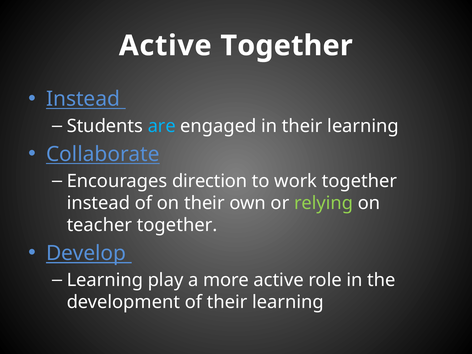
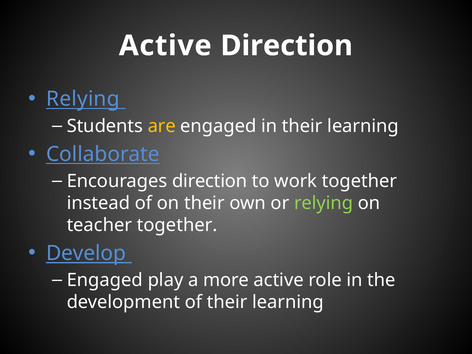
Active Together: Together -> Direction (287, 46)
Instead: Instead -> Relying (83, 99)
are colour: light blue -> yellow (162, 126)
Learning: Learning -> Engaged (105, 280)
